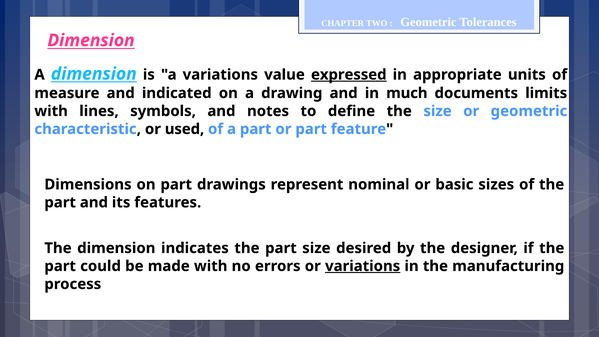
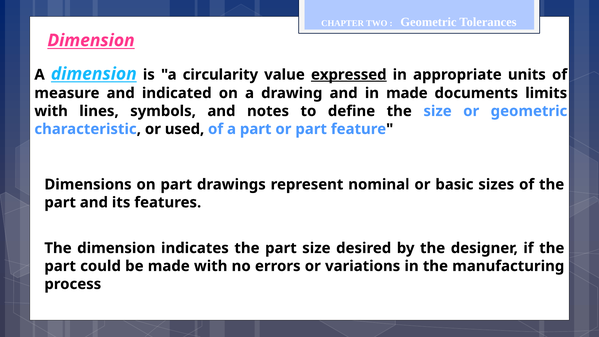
a variations: variations -> circularity (220, 75)
in much: much -> made (407, 93)
variations underline: present -> none (363, 266)
